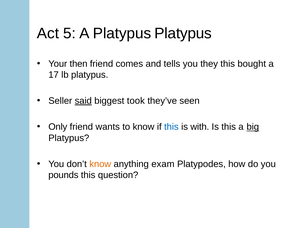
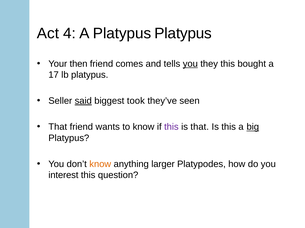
5: 5 -> 4 (70, 34)
you underline: none -> present (190, 64)
Only: Only -> That (58, 127)
this colour: blue -> purple (171, 127)
is with: with -> that (200, 127)
exam: exam -> larger (163, 164)
pounds: pounds -> interest (63, 176)
